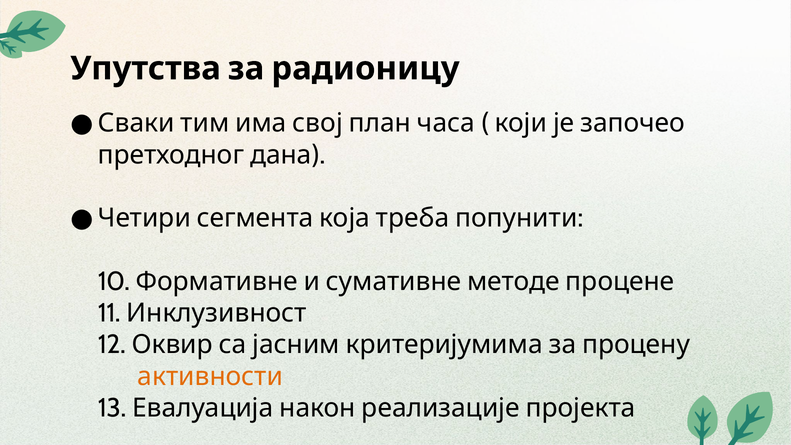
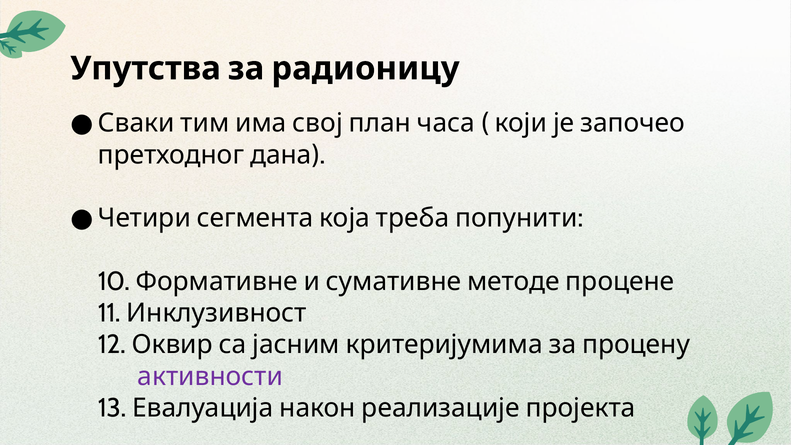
активности colour: orange -> purple (210, 376)
